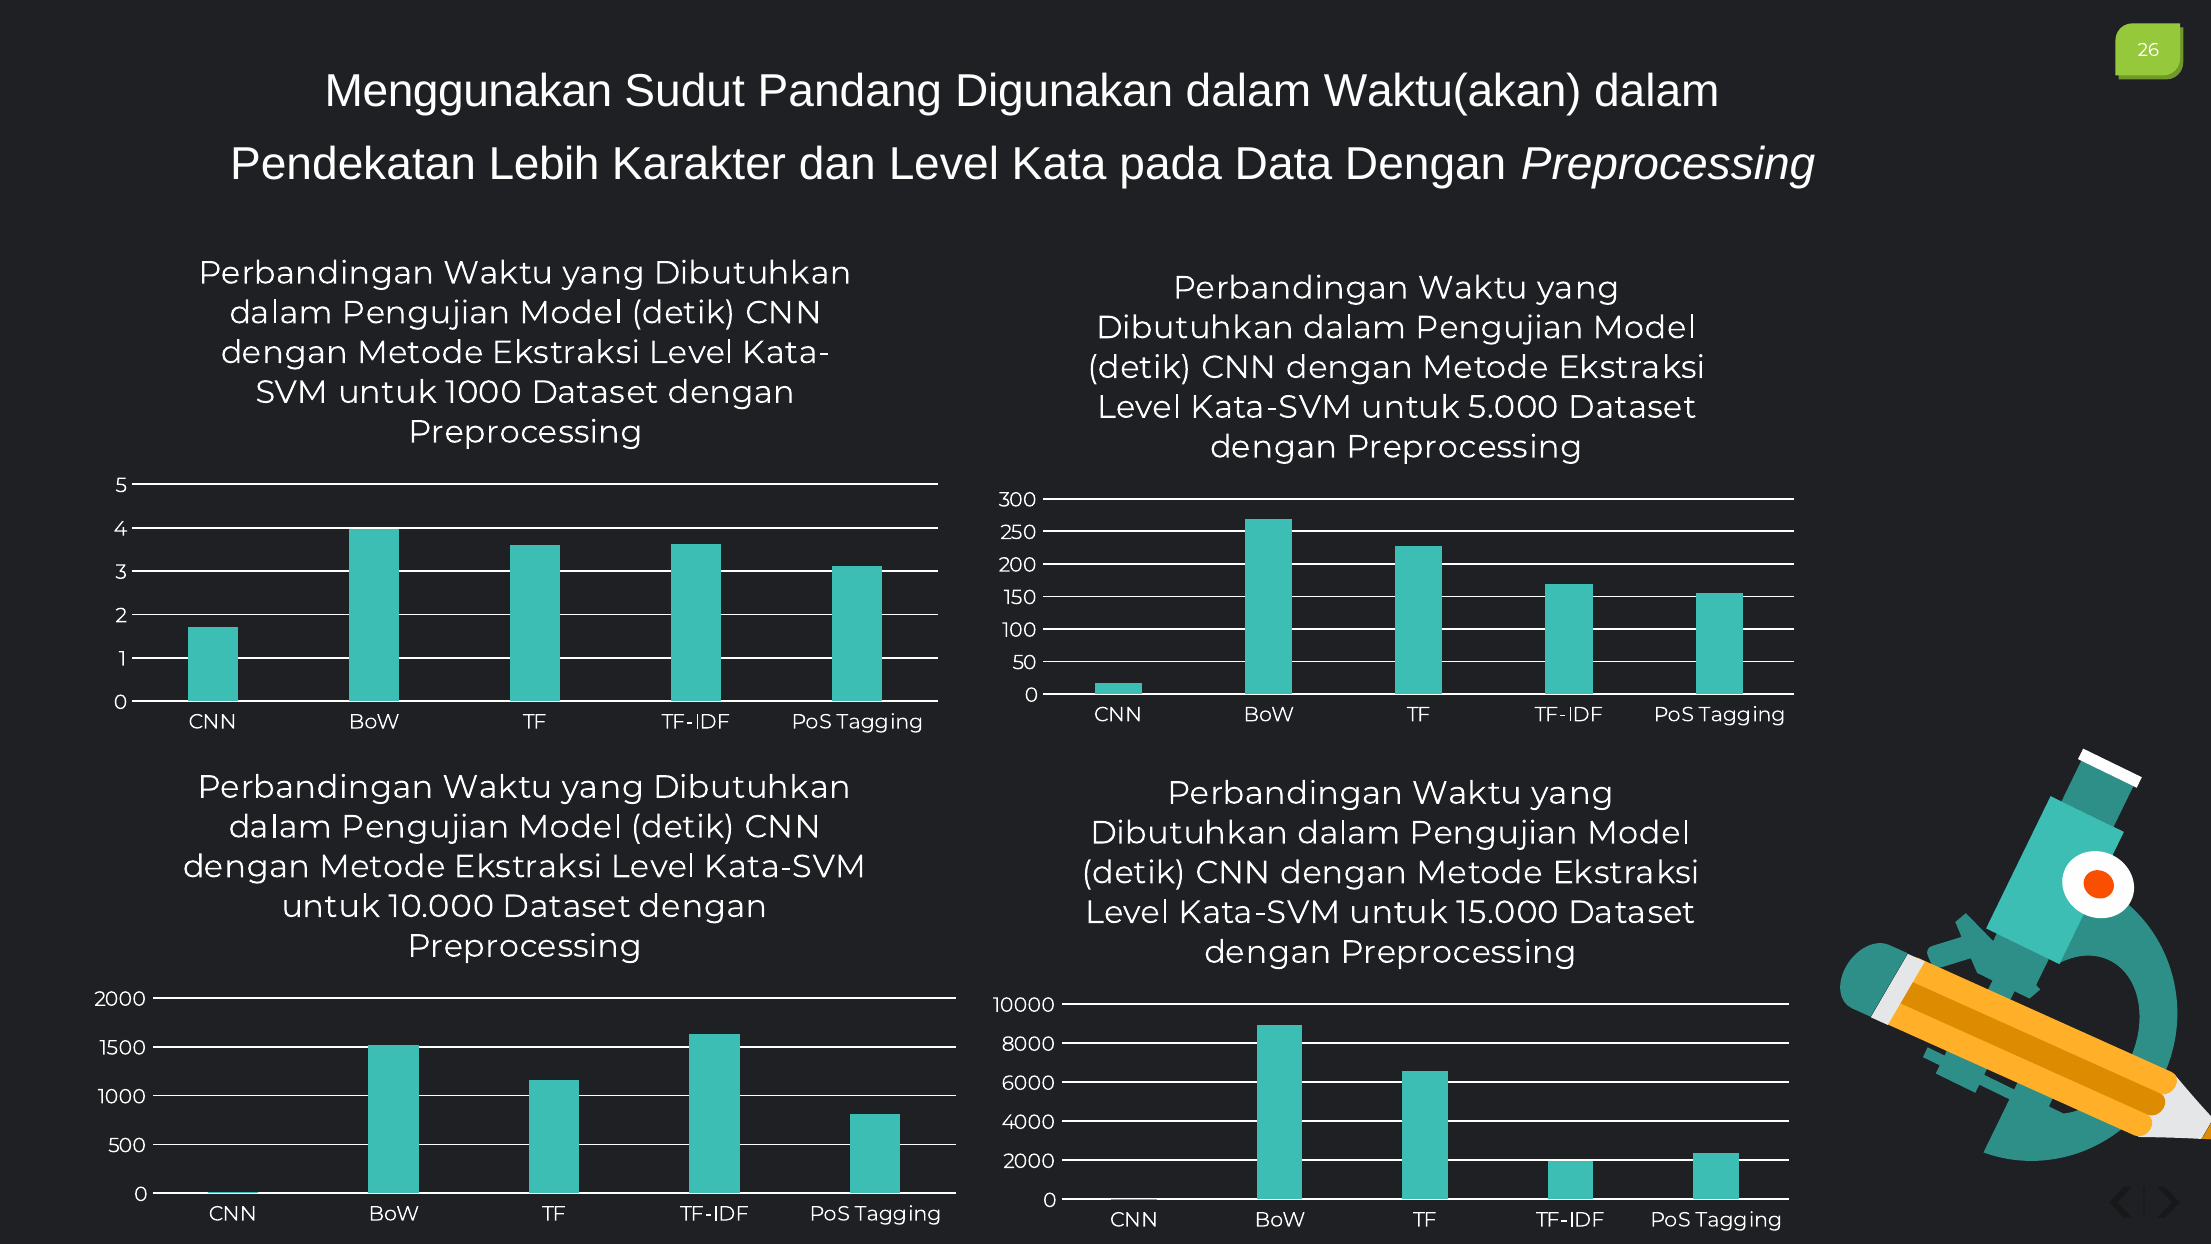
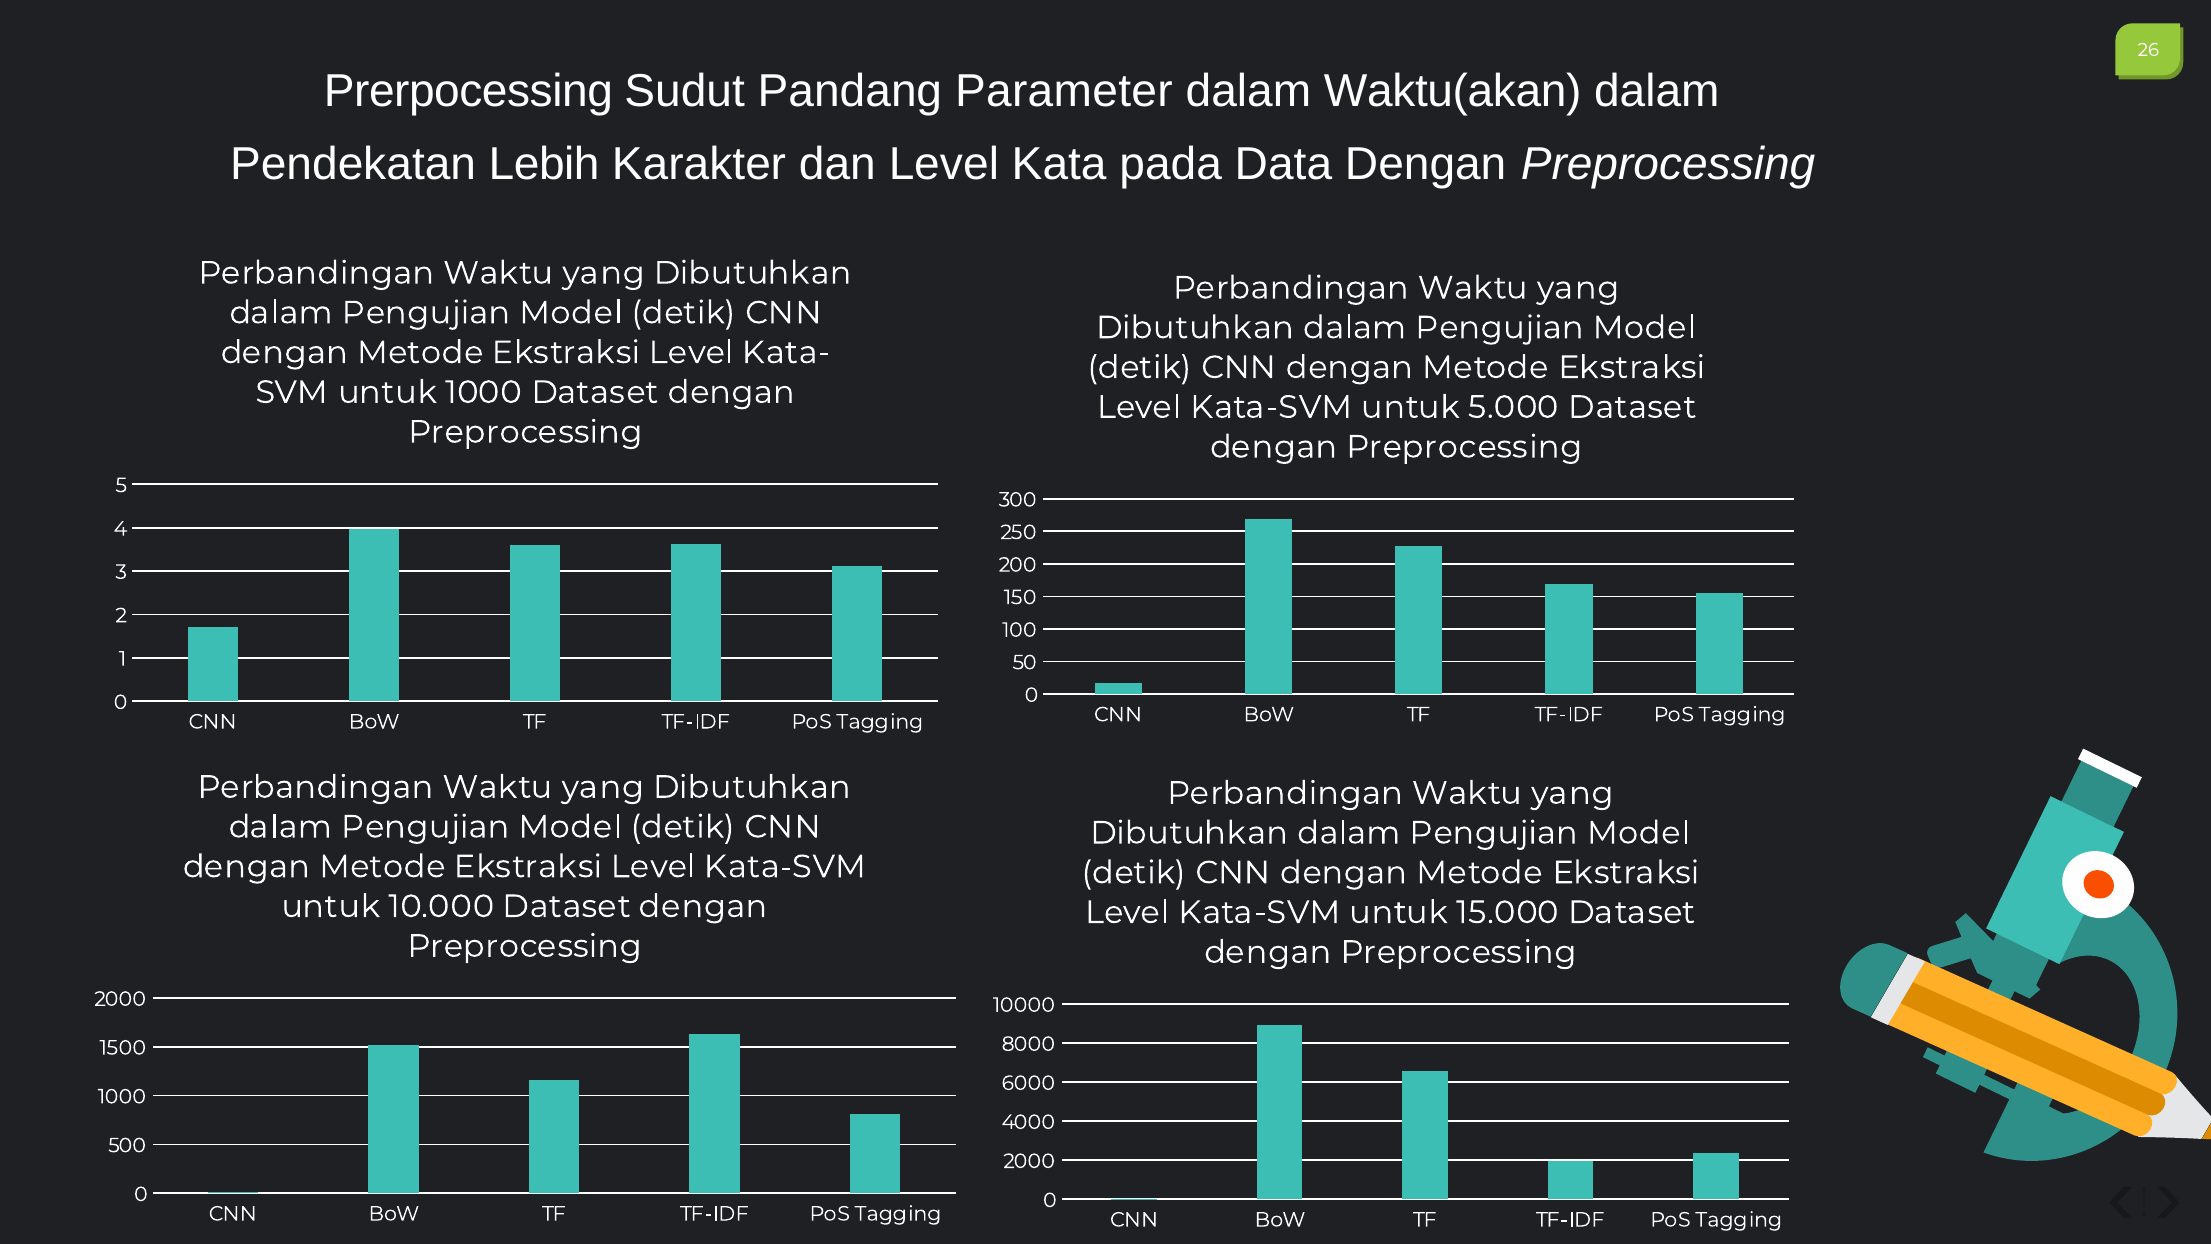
Menggunakan: Menggunakan -> Prerpocessing (468, 91)
Digunakan: Digunakan -> Parameter (1064, 91)
